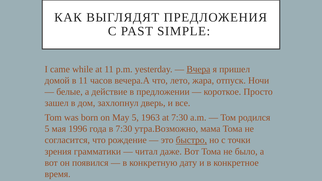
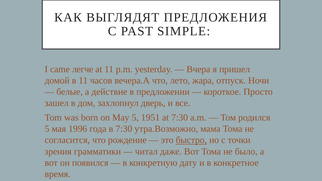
while: while -> легче (83, 69)
Вчера underline: present -> none (198, 69)
1963: 1963 -> 1951 (150, 118)
